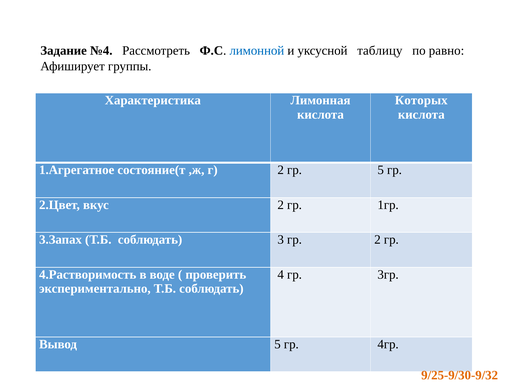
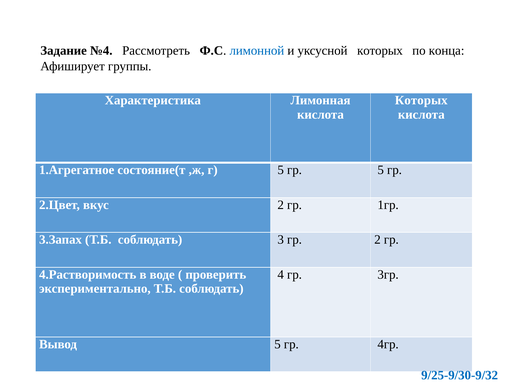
уксусной таблицу: таблицу -> которых (380, 51)
равно: равно -> конца (447, 51)
г 2: 2 -> 5 (281, 170)
9/25-9/30-9/32 colour: orange -> blue (460, 376)
